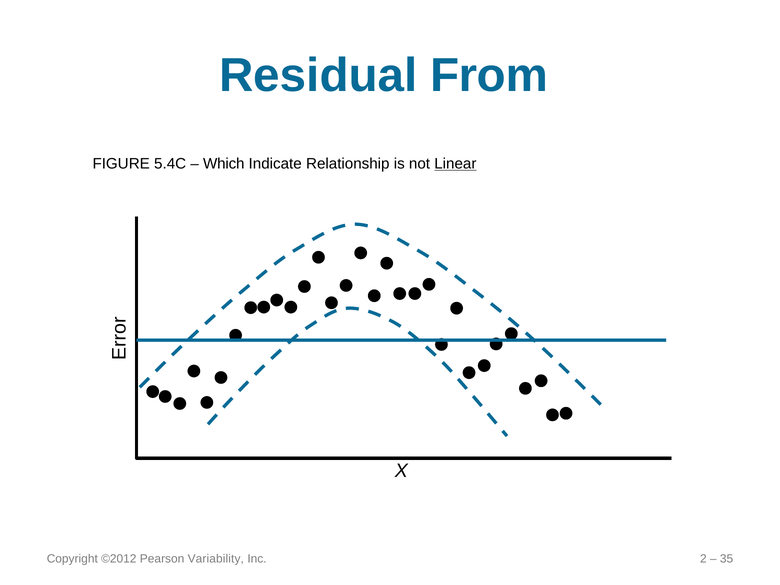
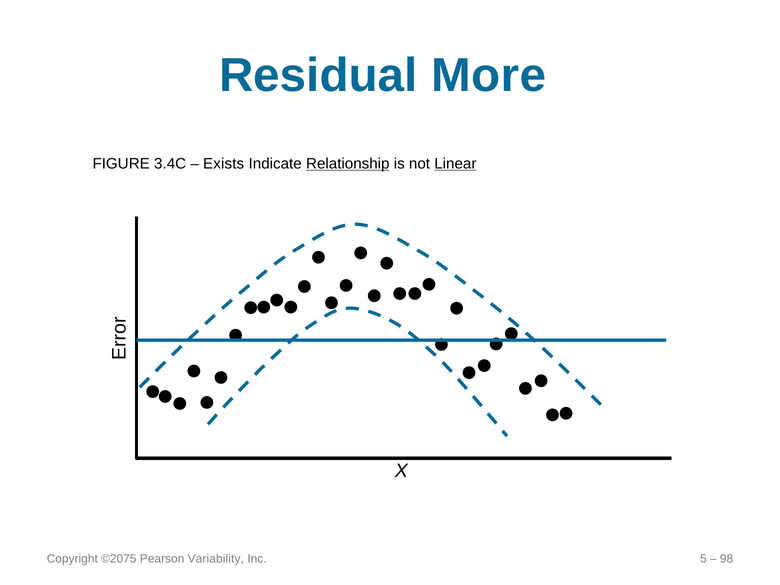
From: From -> More (489, 76)
5.4C: 5.4C -> 3.4C (170, 164)
Which: Which -> Exists (224, 164)
Relationship underline: none -> present (348, 164)
©2012: ©2012 -> ©2075 (119, 559)
2: 2 -> 5 (703, 559)
35: 35 -> 98 (727, 559)
